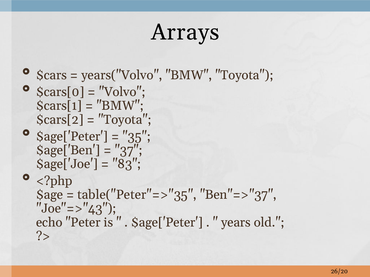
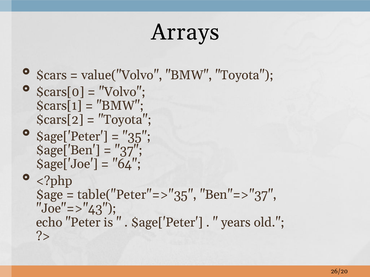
years("Volvo: years("Volvo -> value("Volvo (122, 75)
83: 83 -> 64 (127, 164)
